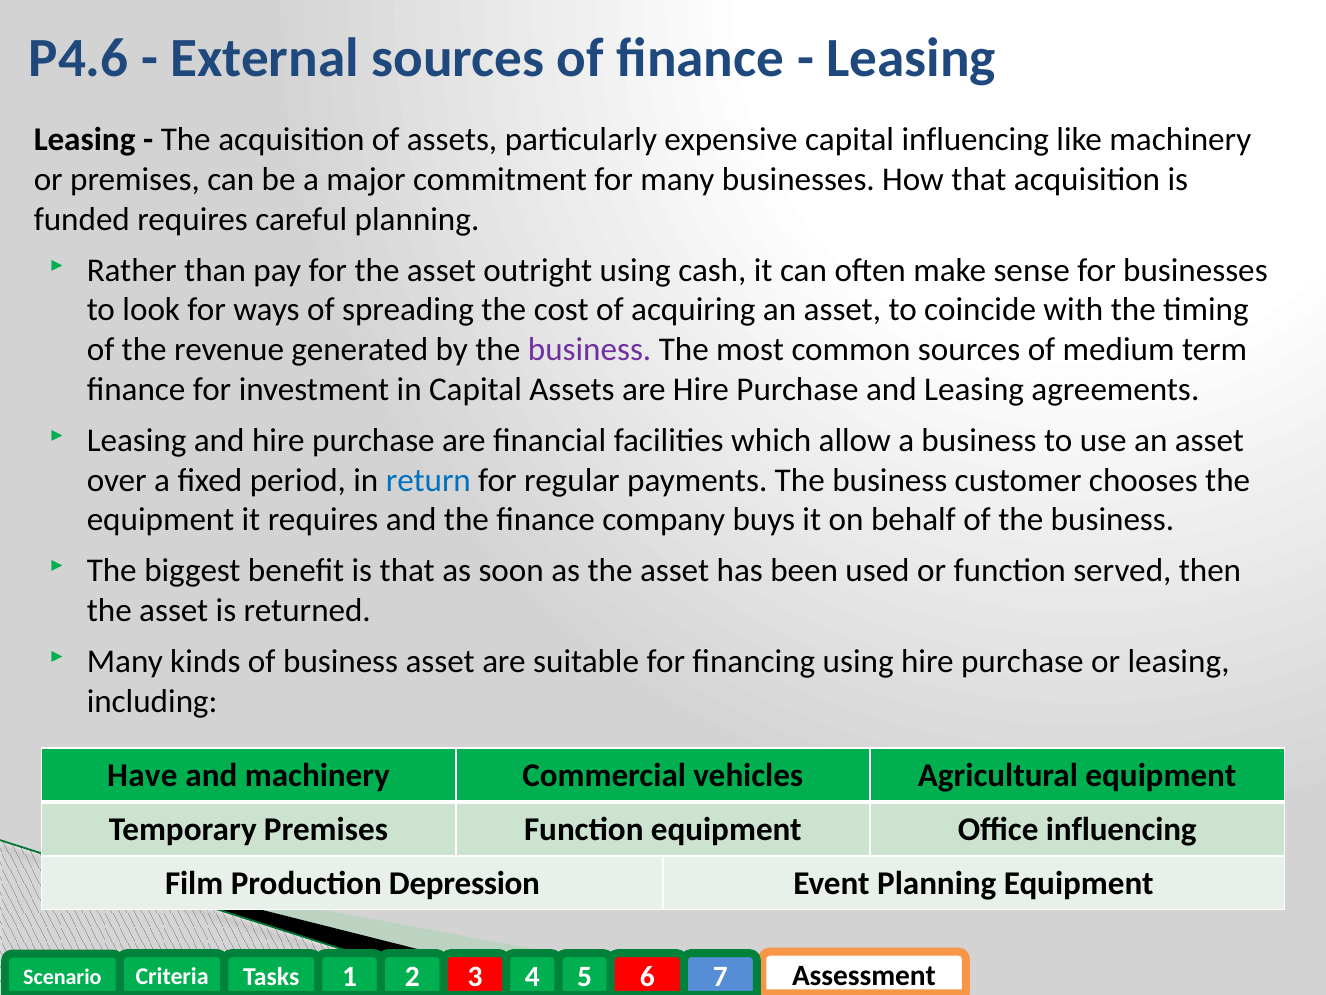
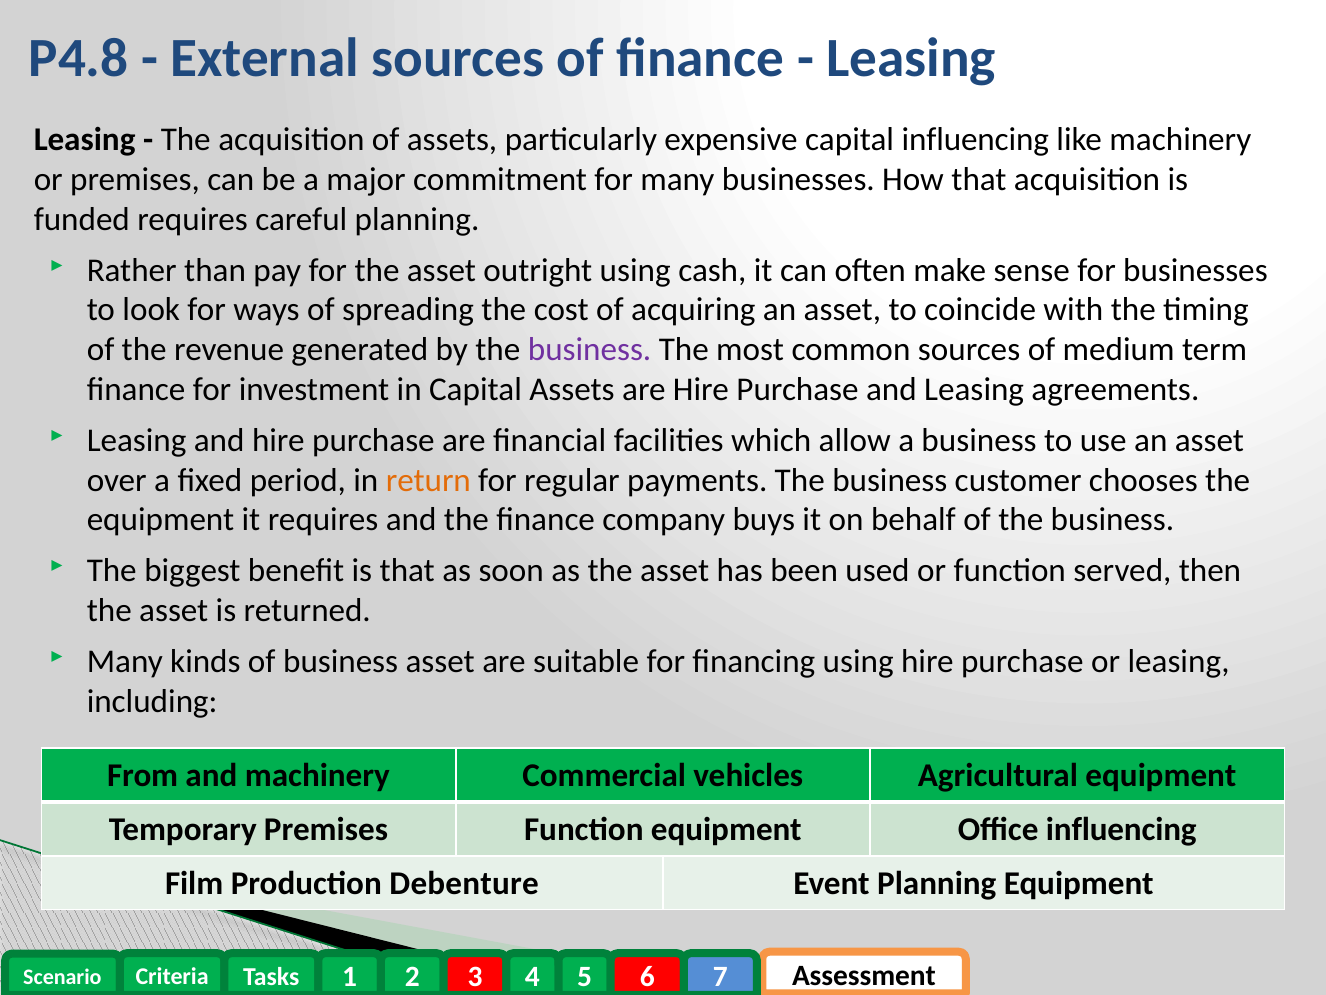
P4.6: P4.6 -> P4.8 (79, 58)
return colour: blue -> orange (428, 480)
Have: Have -> From (143, 775)
Depression: Depression -> Debenture (464, 883)
